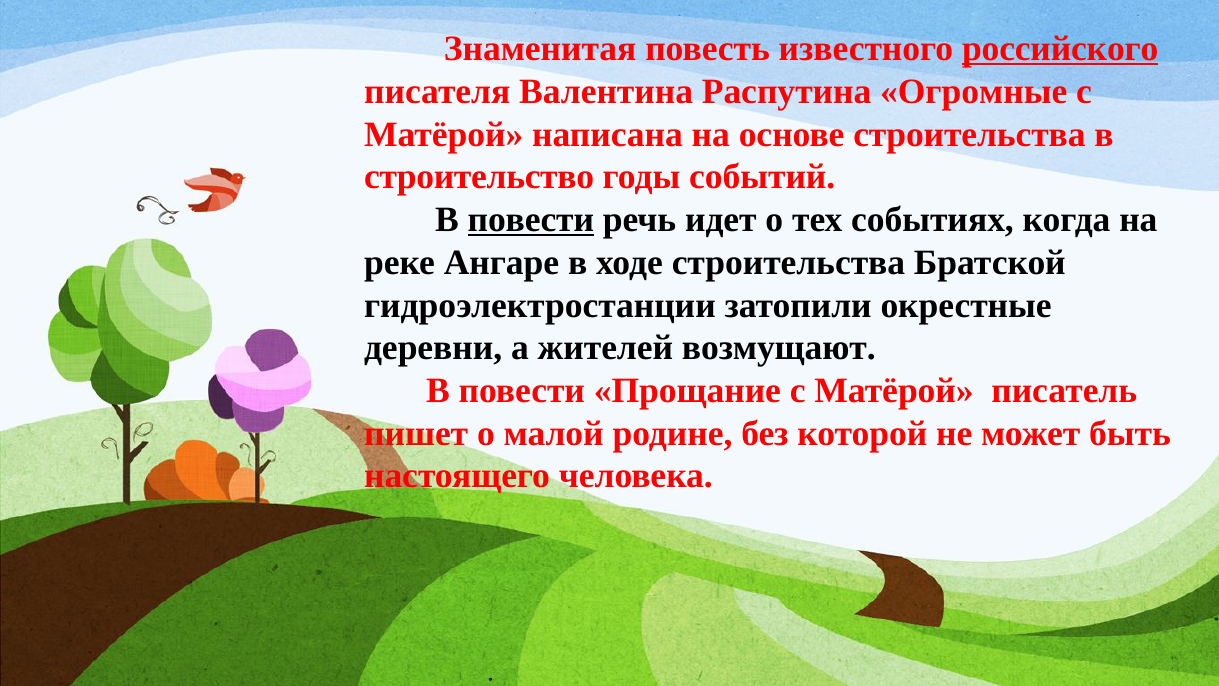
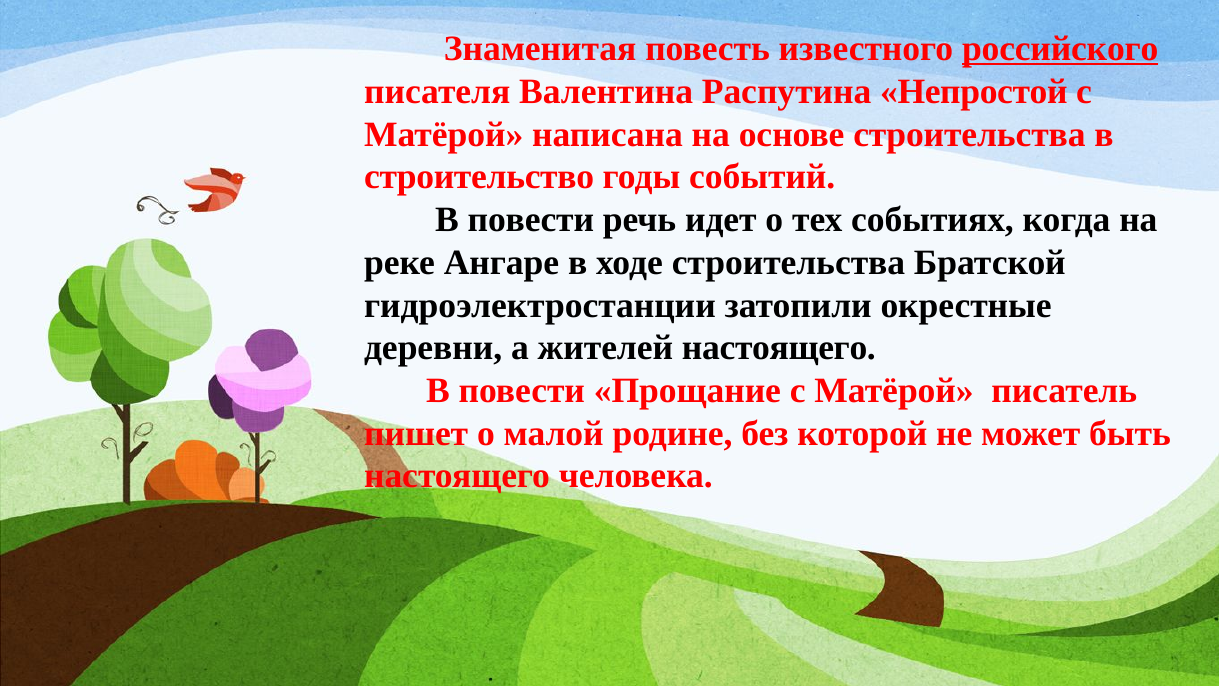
Огромные: Огромные -> Непростой (974, 92)
повести underline: present -> none (531, 220)
жителей возмущают: возмущают -> настоящего (779, 348)
